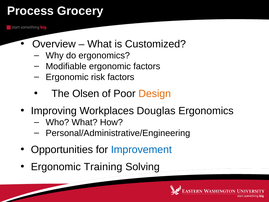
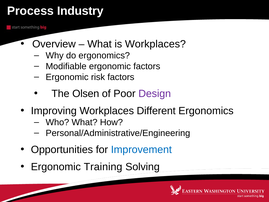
Grocery: Grocery -> Industry (80, 11)
is Customized: Customized -> Workplaces (155, 44)
Design colour: orange -> purple (155, 94)
Douglas: Douglas -> Different (156, 111)
